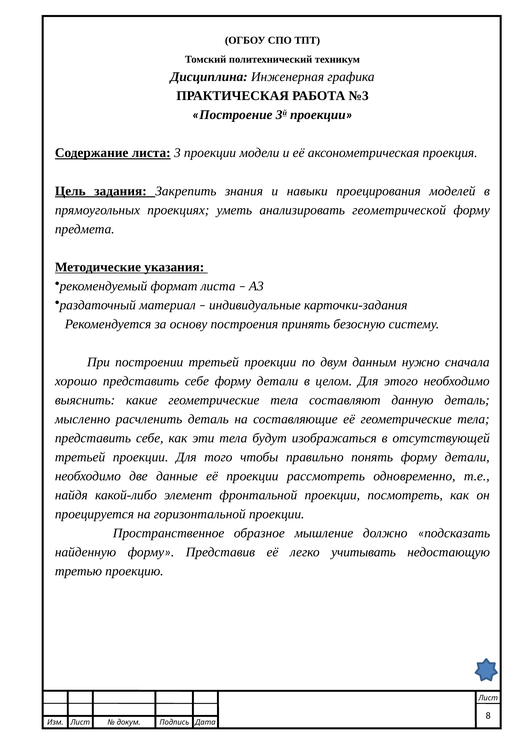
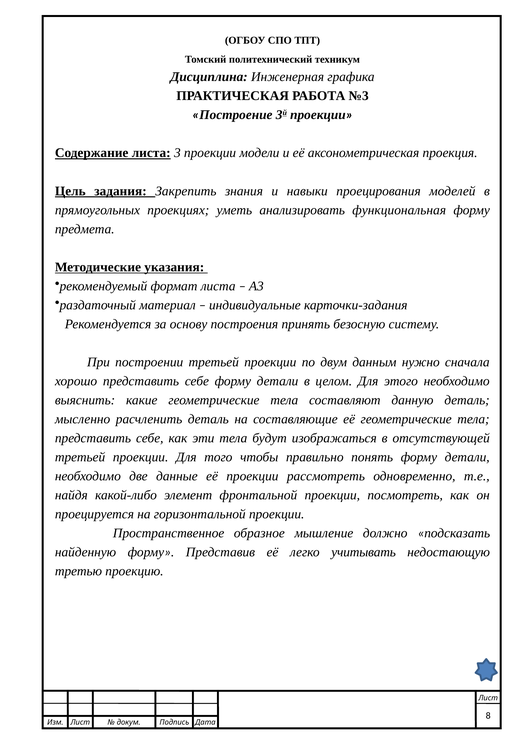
геометрической: геометрической -> функциональная (399, 210)
